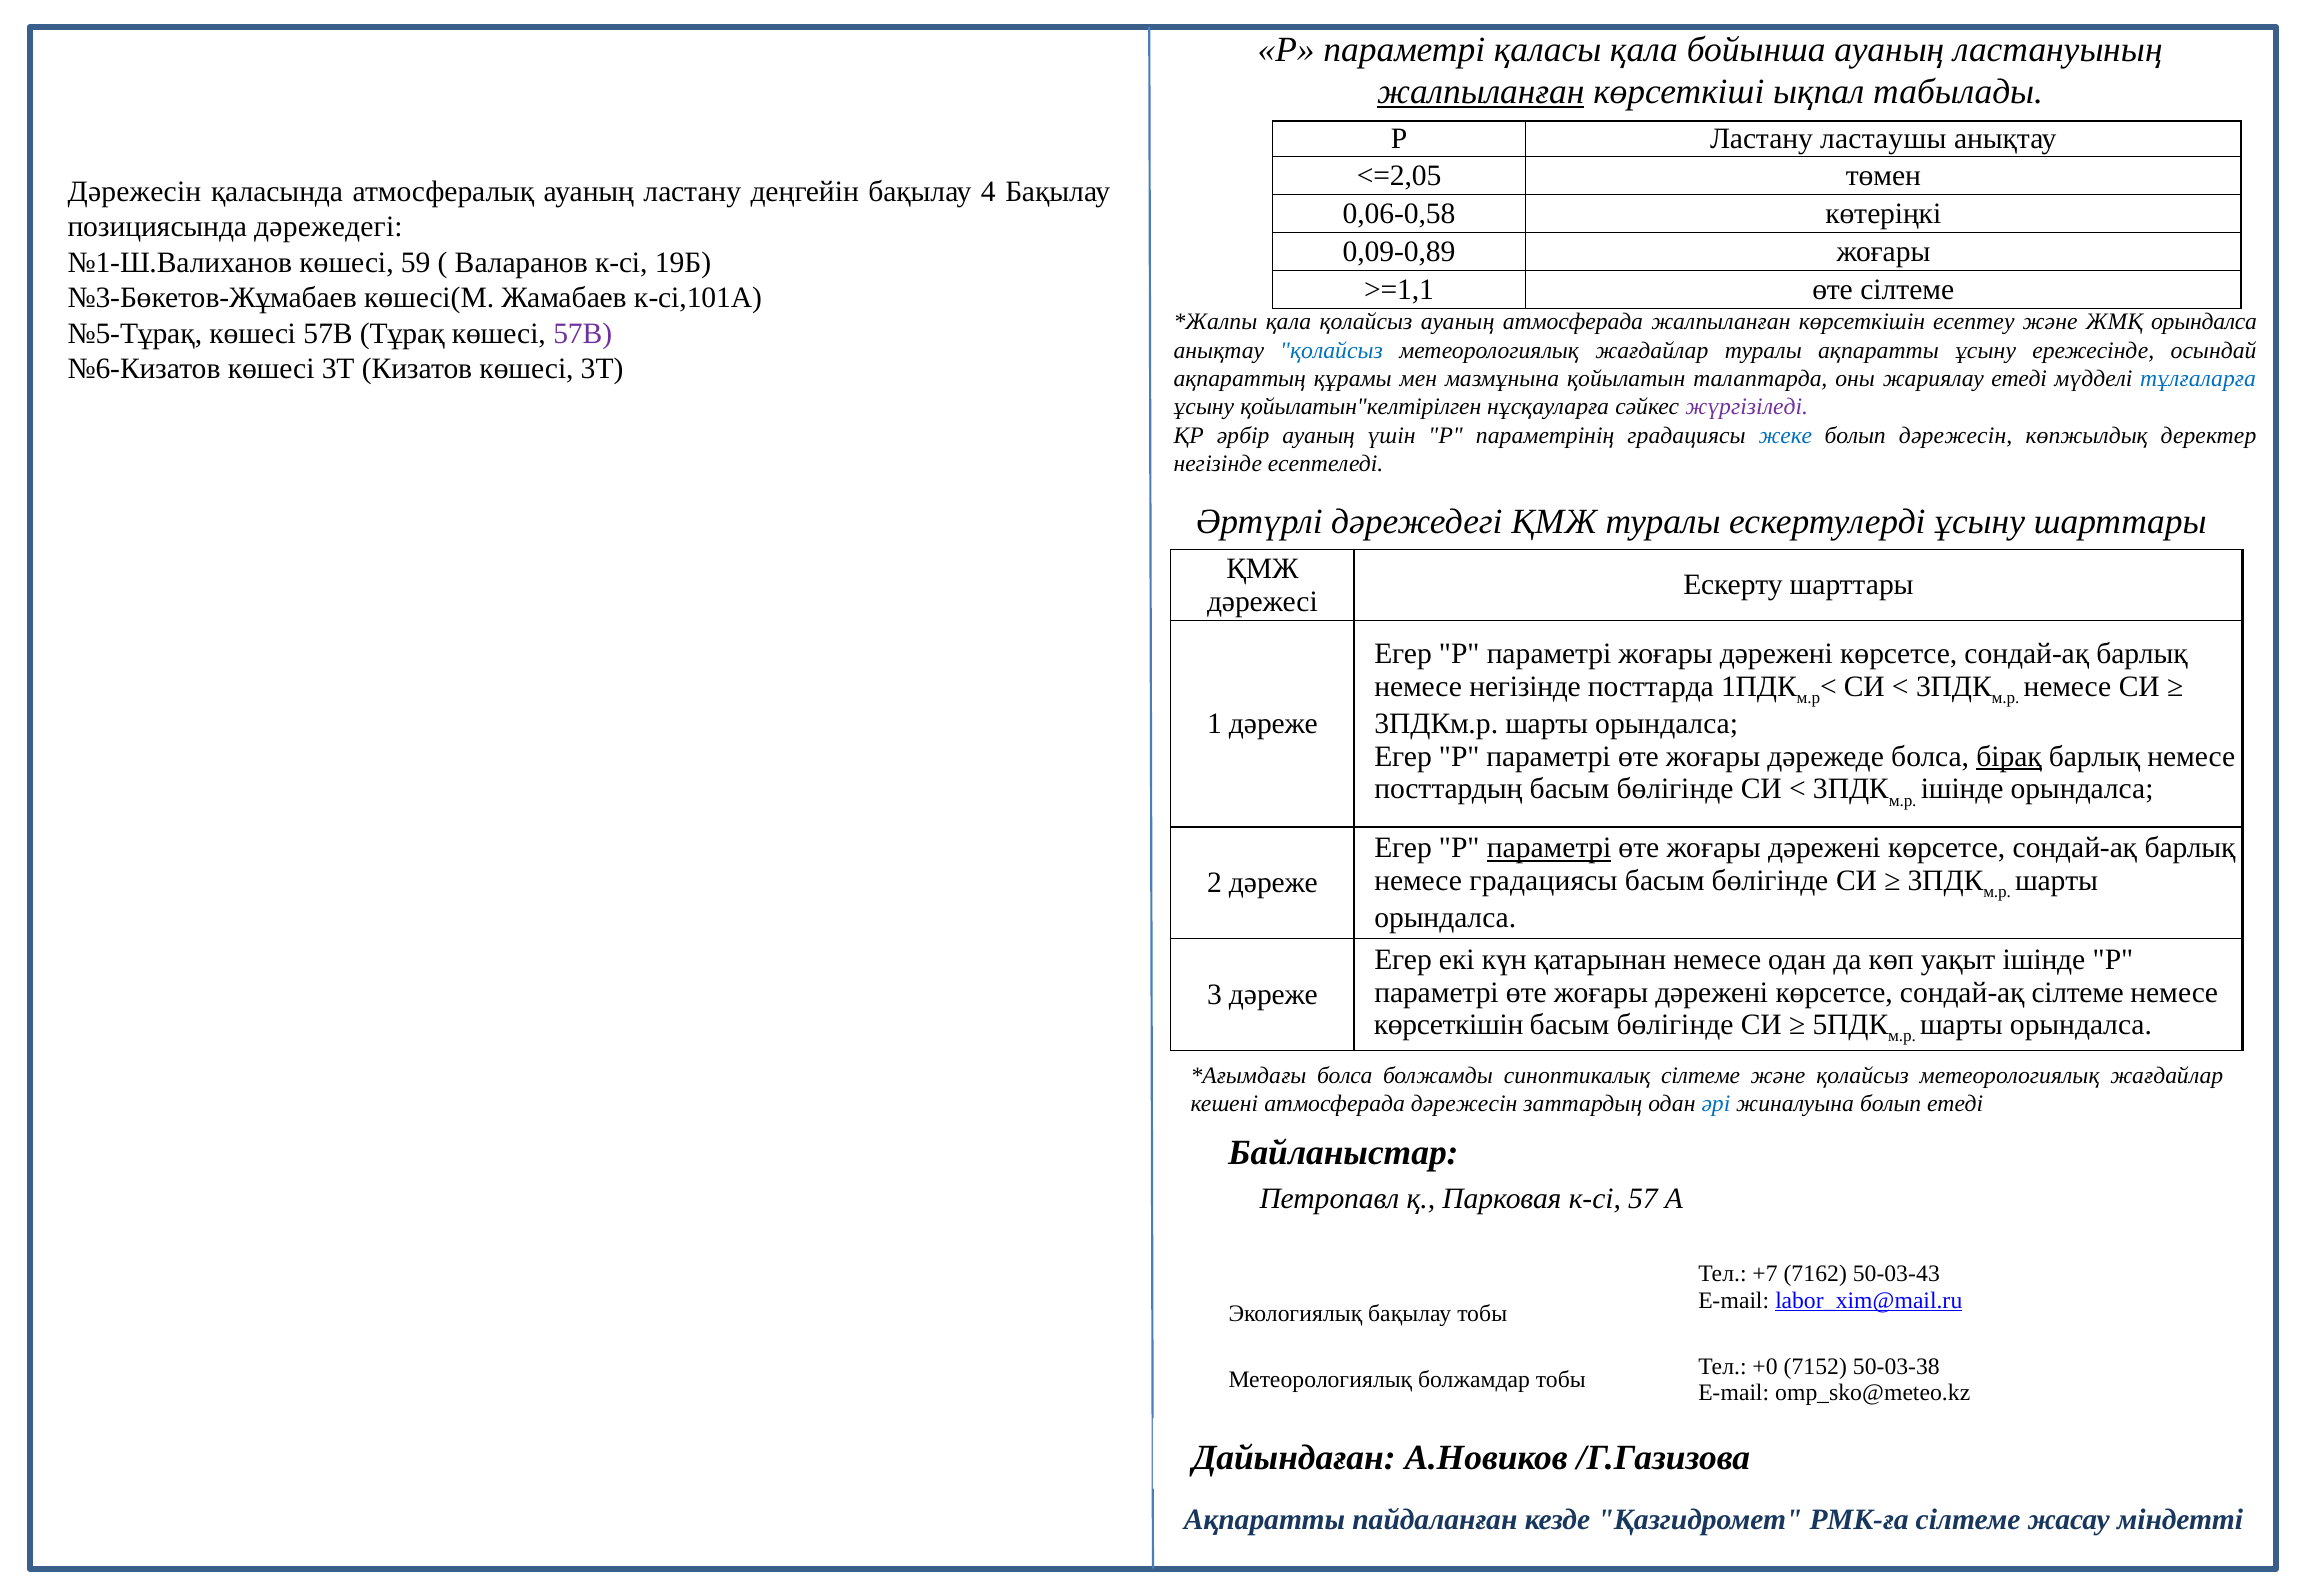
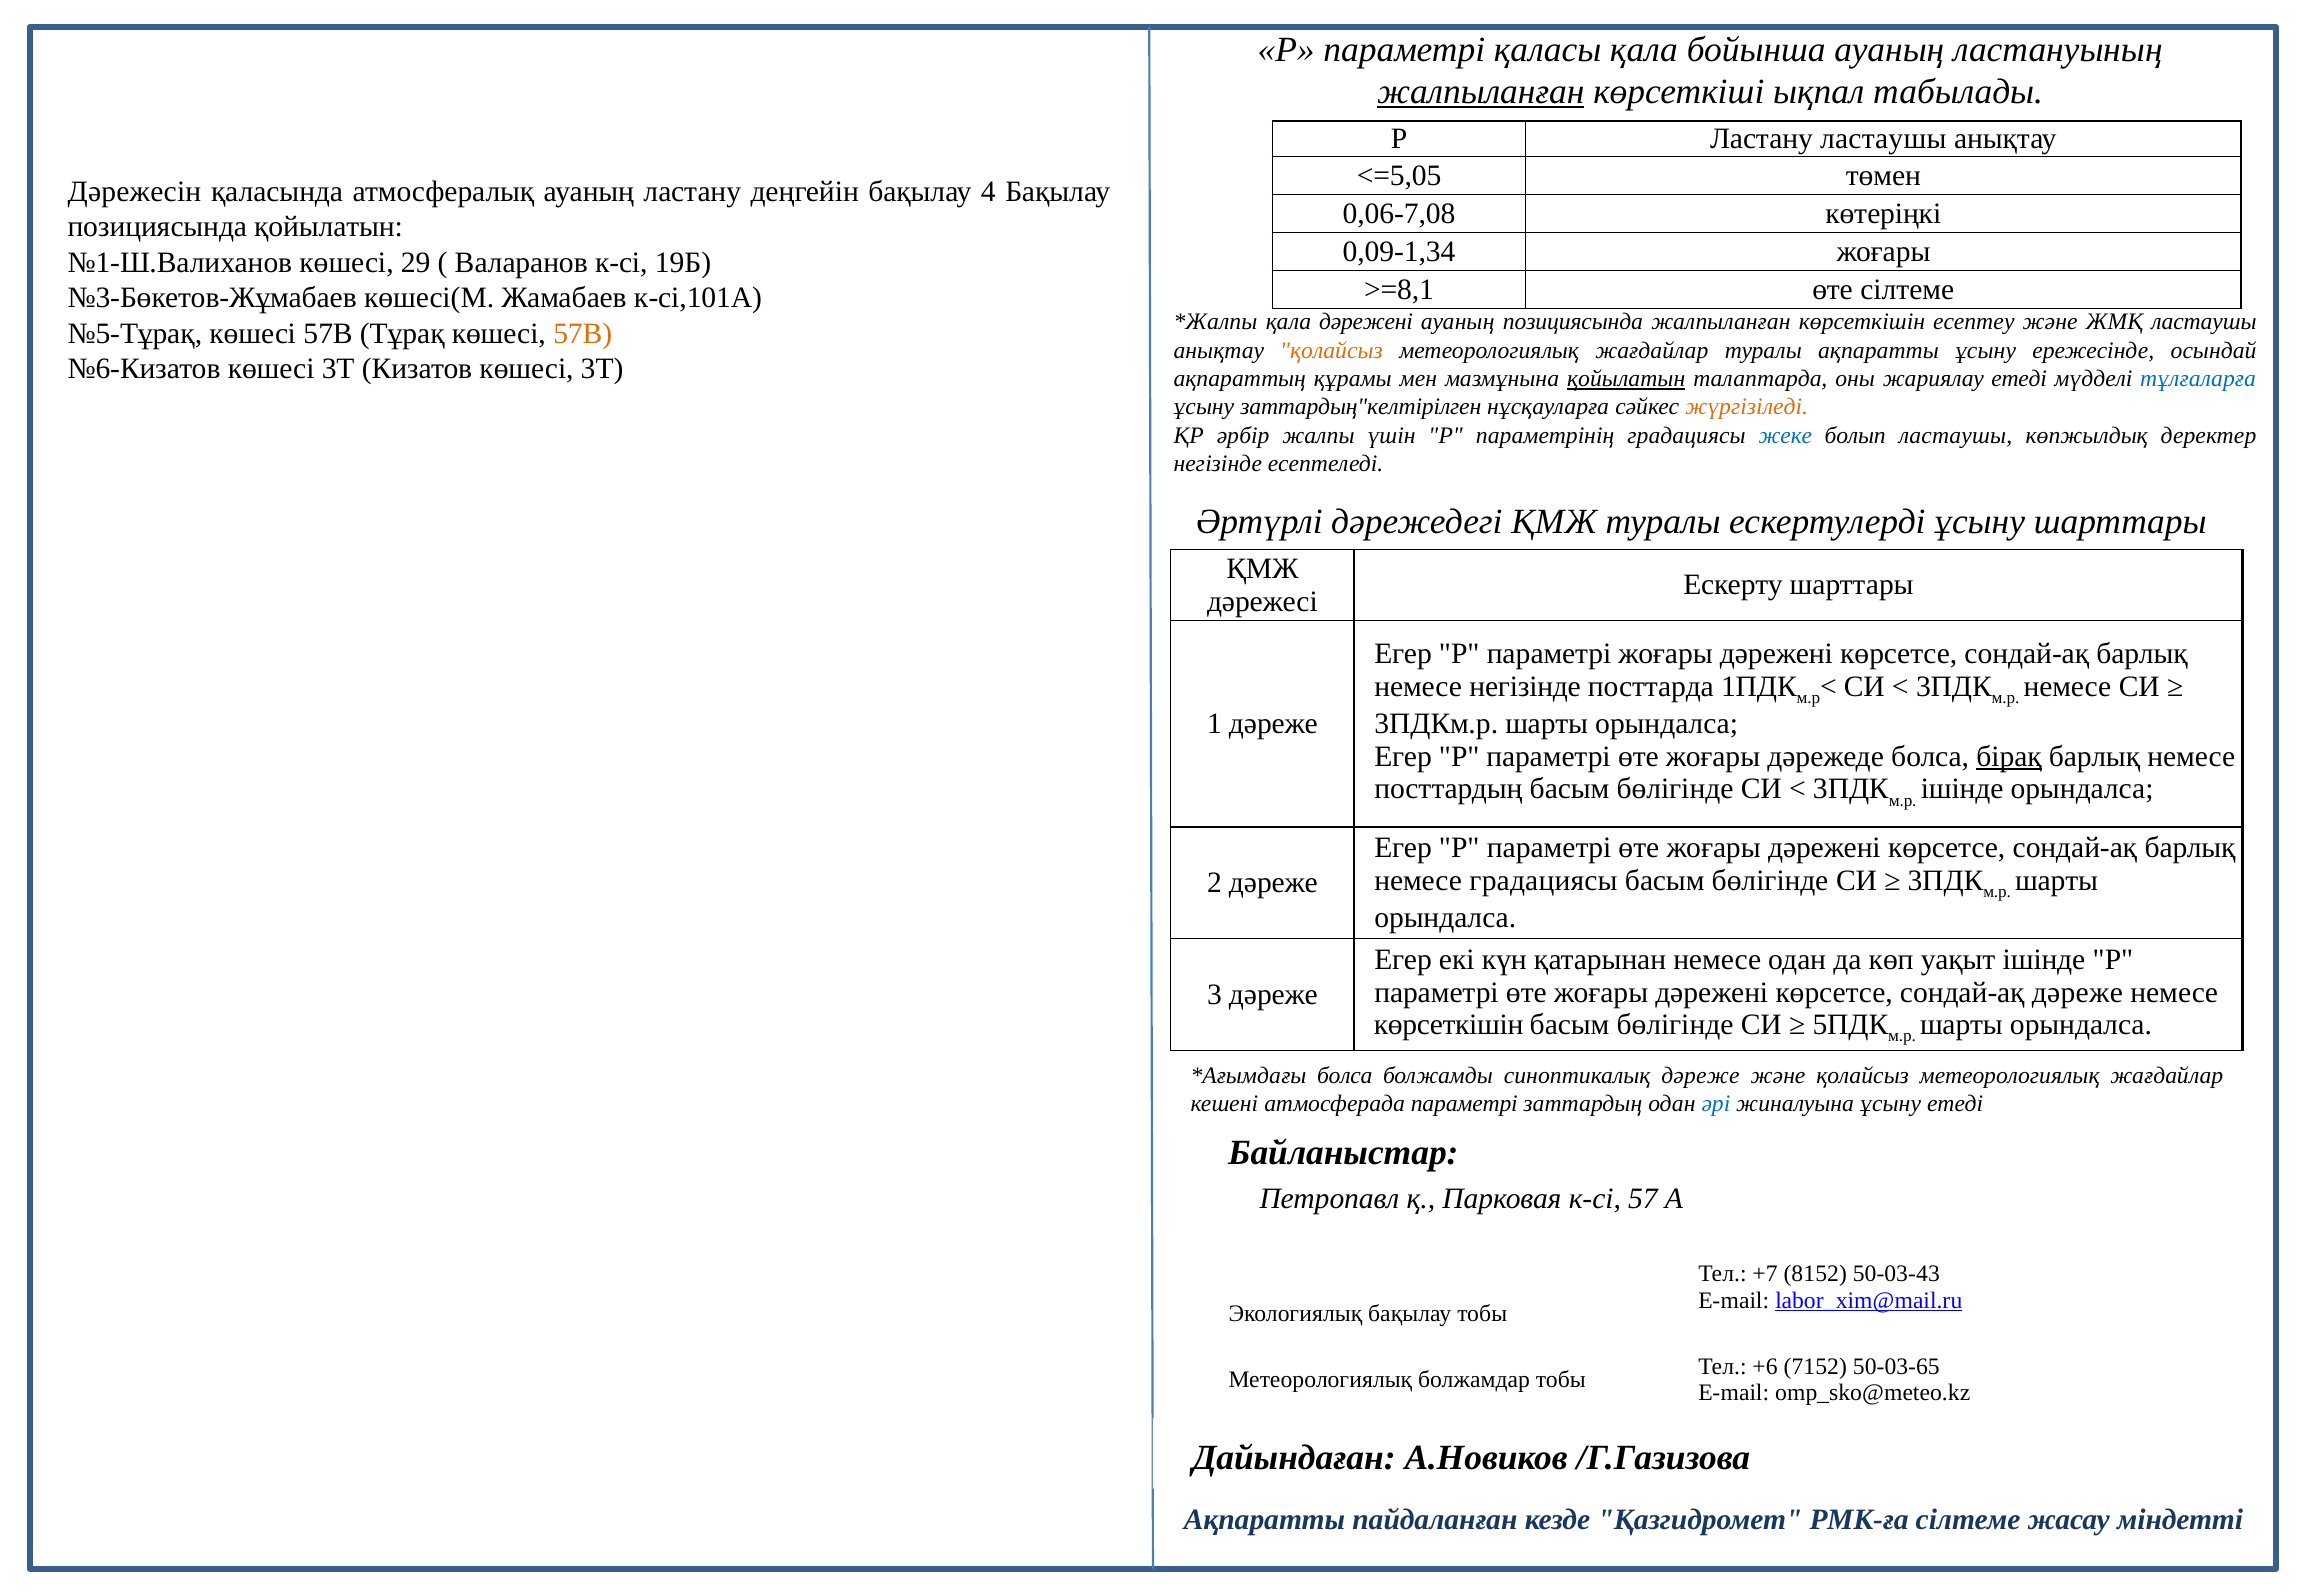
<=2,05: <=2,05 -> <=5,05 (1399, 175)
0,06-0,58: 0,06-0,58 -> 0,06-7,08 (1399, 213)
позициясында дәрежедегі: дәрежедегі -> қойылатын (329, 227)
0,09-0,89: 0,09-0,89 -> 0,09-1,34 (1399, 251)
59: 59 -> 29 (416, 263)
>=1,1: >=1,1 -> >=8,1 (1399, 289)
қала қолайсыз: қолайсыз -> дәрежені (1366, 322)
ауаның атмосферада: атмосферада -> позициясында (1573, 322)
ЖМҚ орындалса: орындалса -> ластаушы (2204, 322)
57В colour: purple -> orange (583, 334)
қолайсыз colour: blue -> orange (1332, 350)
қойылатын underline: none -> present (1626, 379)
қойылатын"келтірілген: қойылатын"келтірілген -> заттардың"келтірілген (1361, 407)
жүргізіледі colour: purple -> orange (1747, 407)
әрбір ауаның: ауаның -> жалпы (1318, 435)
болып дәрежесін: дәрежесін -> ластаушы (1956, 435)
параметрі underline: present -> none (1549, 848)
сондай-ақ сілтеме: сілтеме -> дәреже (2077, 993)
синоптикалық сілтеме: сілтеме -> дәреже (1700, 1076)
атмосферада дәрежесін: дәрежесін -> параметрі (1464, 1104)
жиналуына болып: болып -> ұсыну (1891, 1104)
7162: 7162 -> 8152 (1815, 1274)
+0: +0 -> +6 (1765, 1367)
50-03-38: 50-03-38 -> 50-03-65 (1896, 1367)
